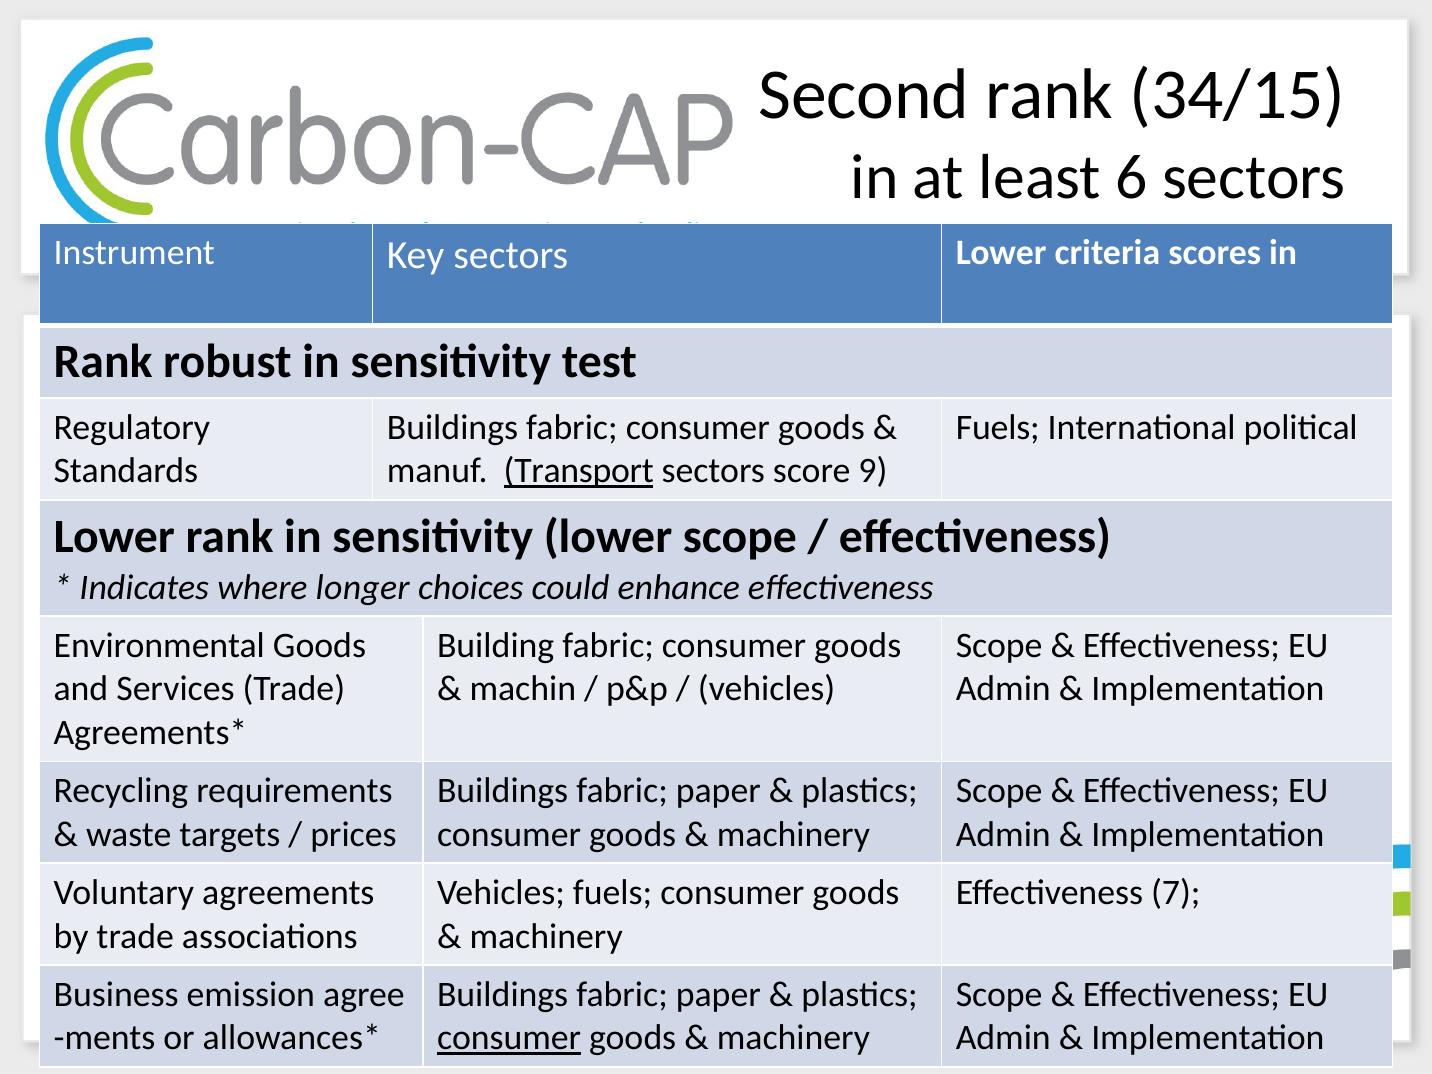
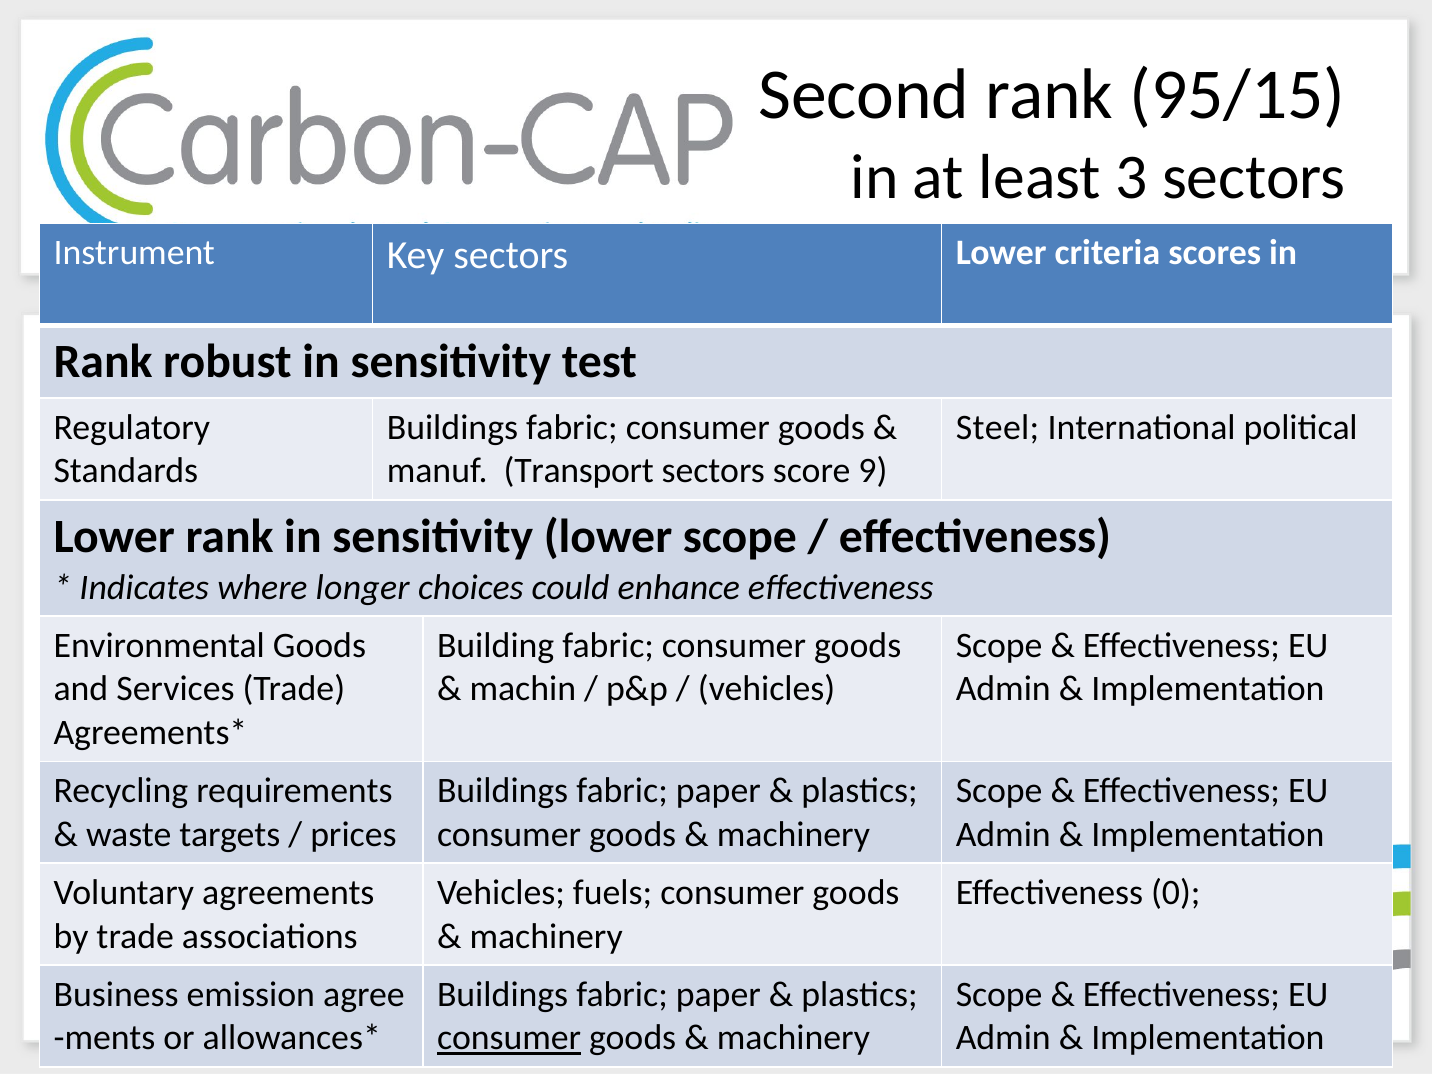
34/15: 34/15 -> 95/15 (1238, 95)
6: 6 -> 3 (1132, 177)
Fuels: Fuels -> Steel (998, 427)
Transport underline: present -> none (579, 471)
7: 7 -> 0 (1176, 893)
